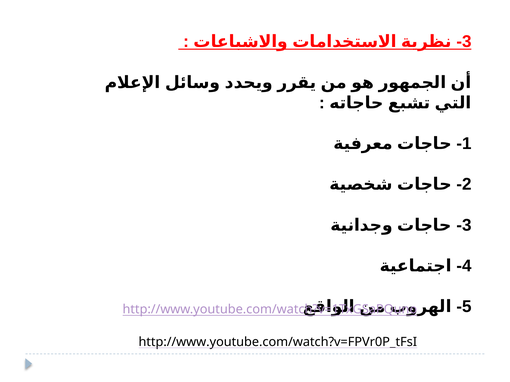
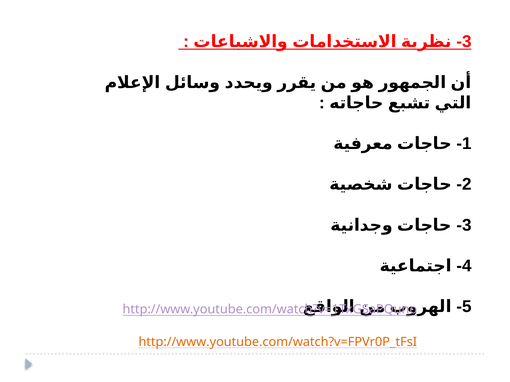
http://www.youtube.com/watch?v=FPVr0P_tFsI colour: black -> orange (278, 343)
